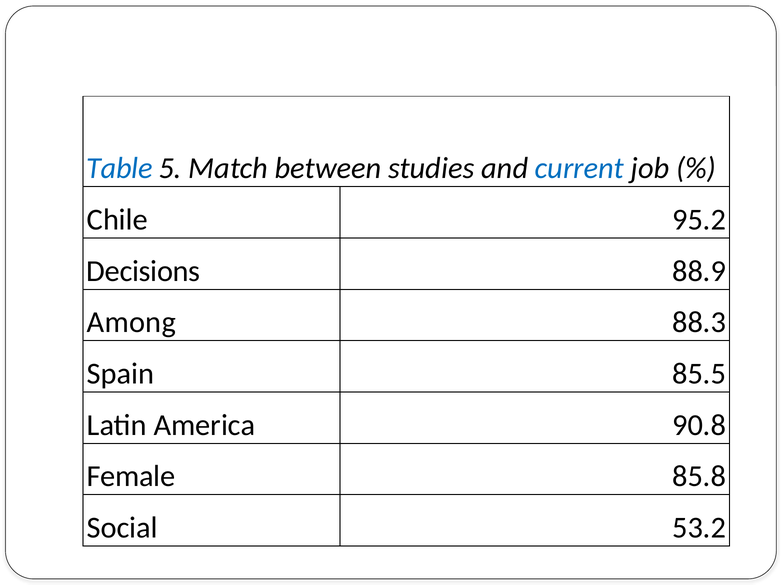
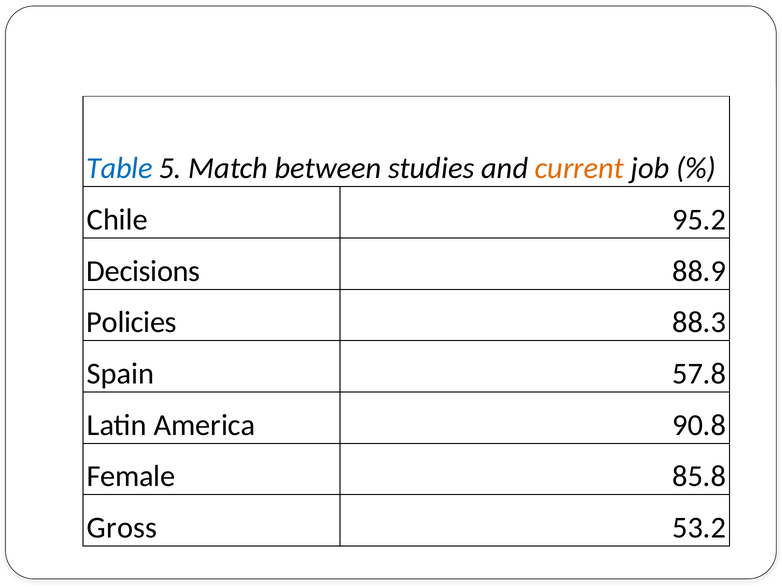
current colour: blue -> orange (579, 168)
Among: Among -> Policies (132, 322)
85.5: 85.5 -> 57.8 (699, 373)
Social: Social -> Gross (122, 527)
